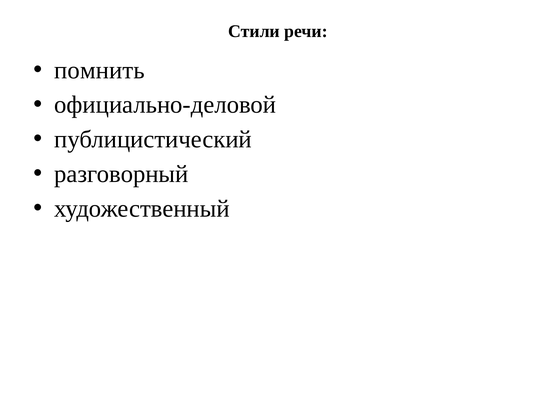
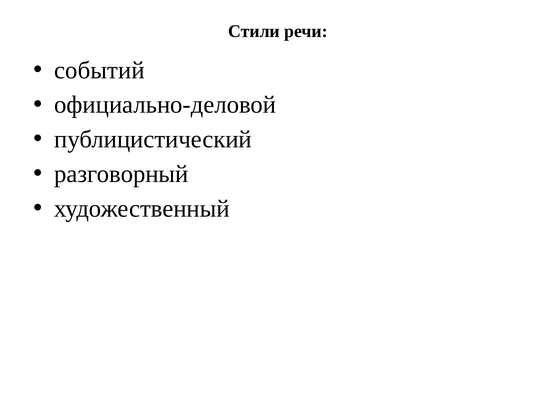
помнить: помнить -> событий (100, 70)
